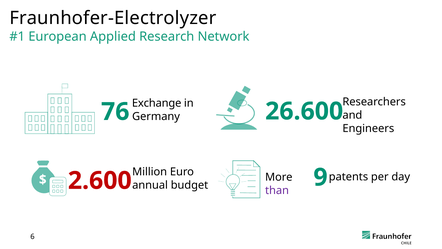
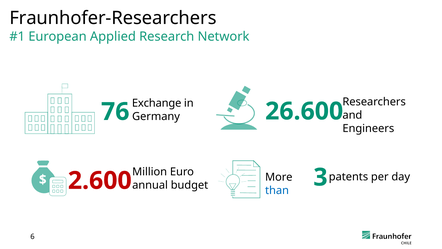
Fraunhofer-Electrolyzer: Fraunhofer-Electrolyzer -> Fraunhofer-Researchers (113, 18)
9: 9 -> 3 (320, 177)
than colour: purple -> blue (277, 190)
